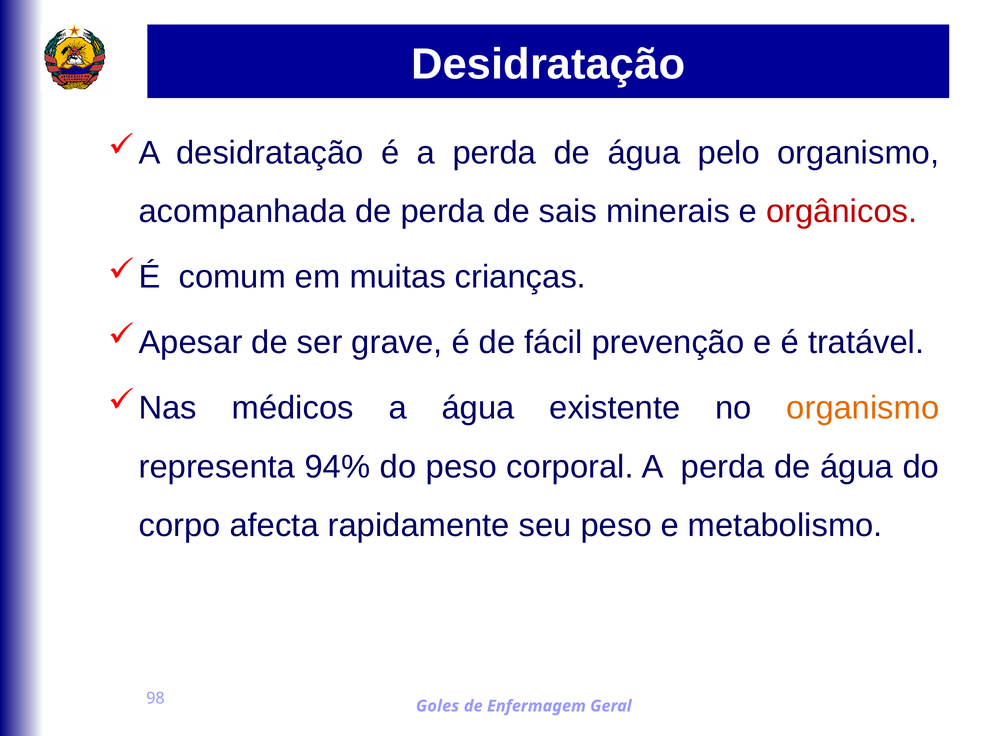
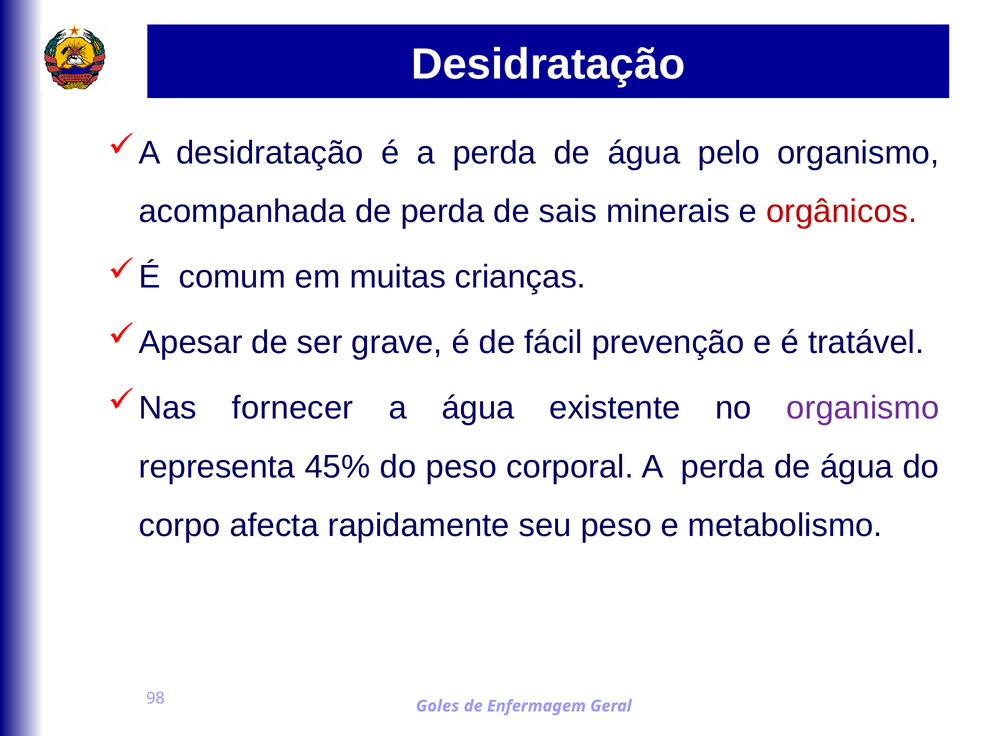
médicos: médicos -> fornecer (293, 408)
organismo colour: orange -> purple (863, 408)
94%: 94% -> 45% (338, 467)
